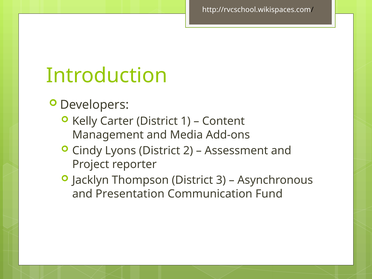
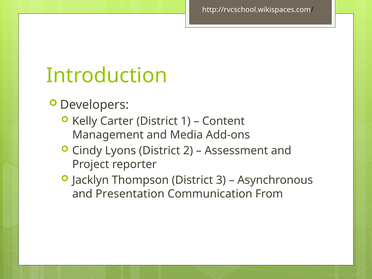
Fund: Fund -> From (269, 194)
